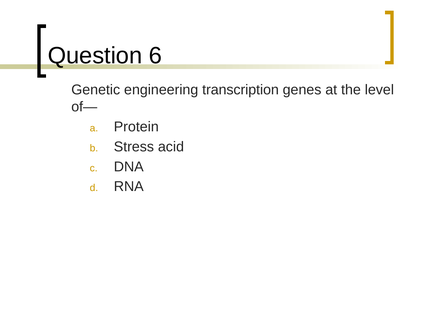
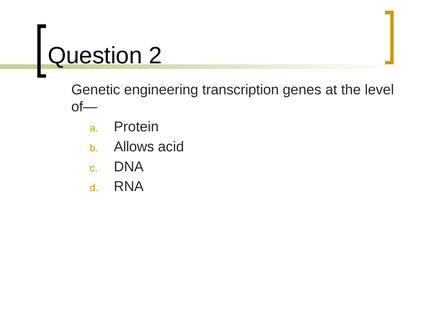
6: 6 -> 2 (155, 56)
Stress: Stress -> Allows (134, 147)
